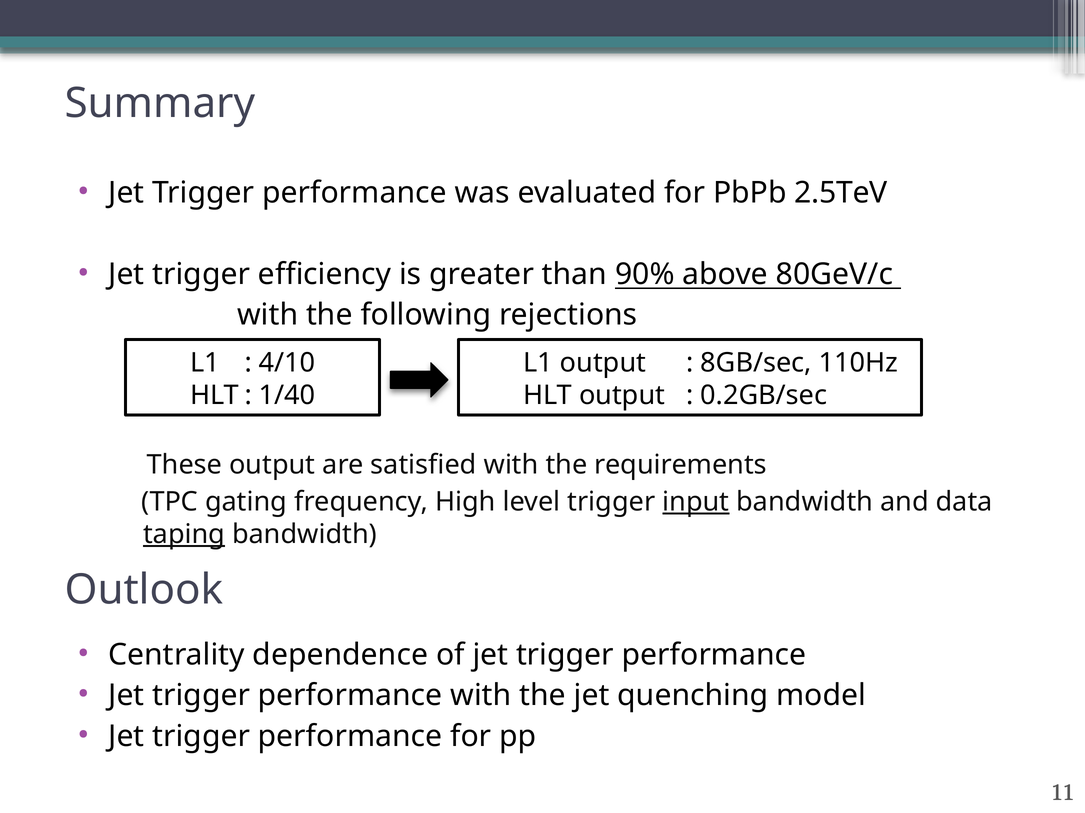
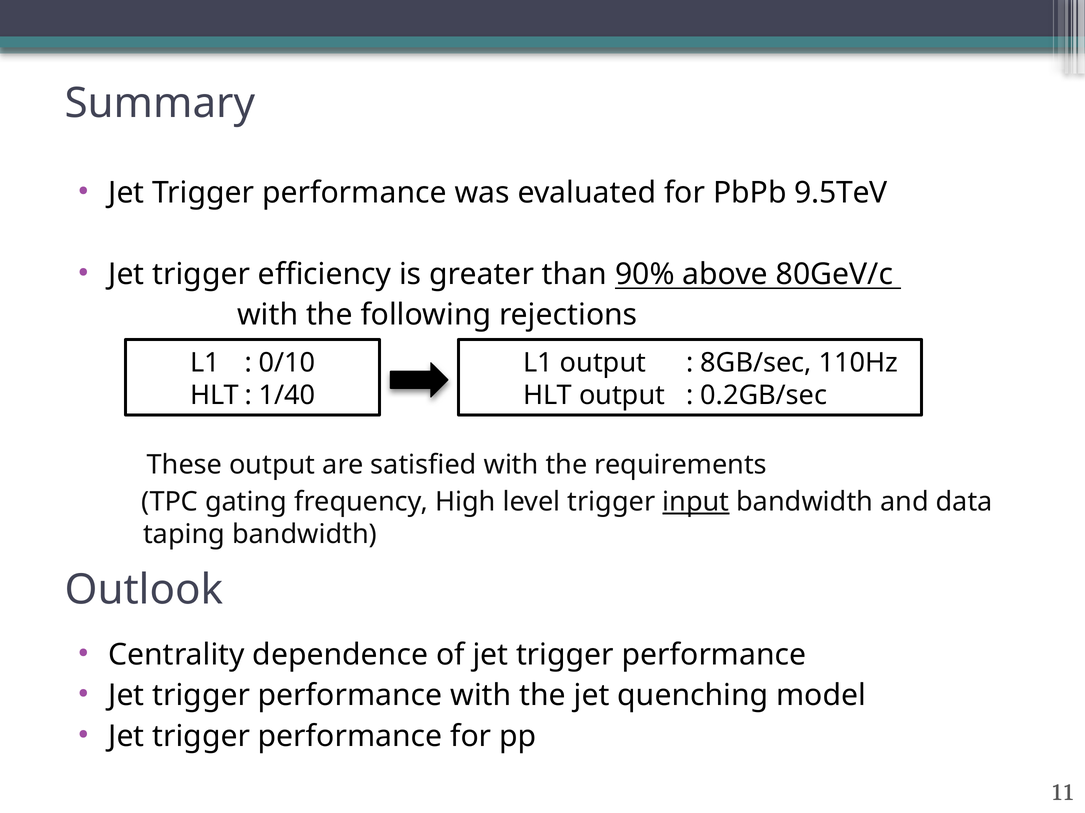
2.5TeV: 2.5TeV -> 9.5TeV (841, 193)
4/10: 4/10 -> 0/10 (287, 363)
taping underline: present -> none (184, 535)
